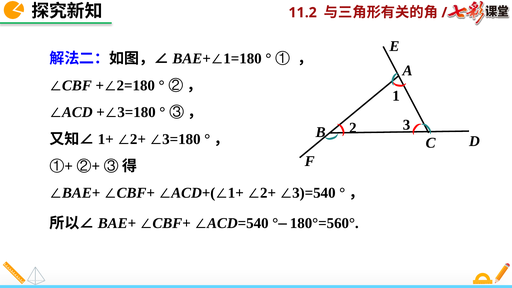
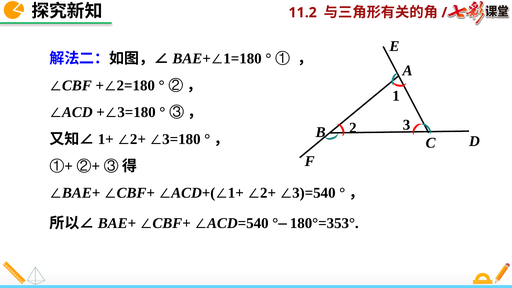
180°=560°: 180°=560° -> 180°=353° (324, 223)
